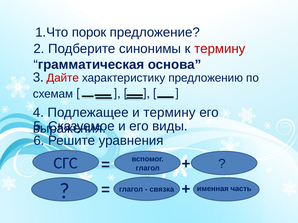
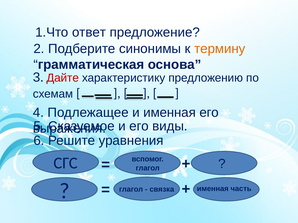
порок: порок -> ответ (89, 32)
термину colour: red -> orange (220, 49)
и термину: термину -> именная (170, 113)
